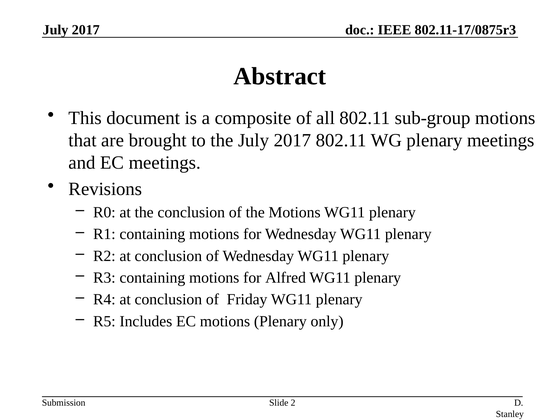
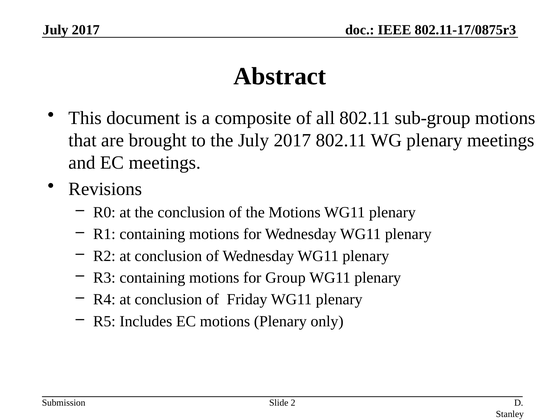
Alfred: Alfred -> Group (286, 278)
